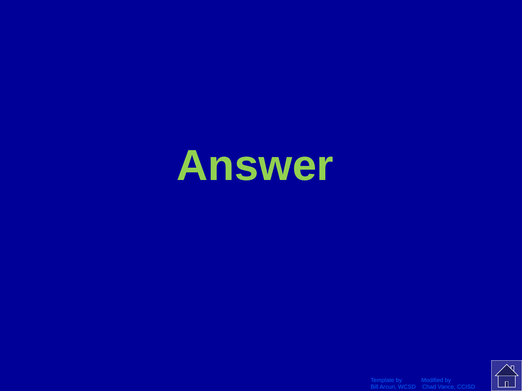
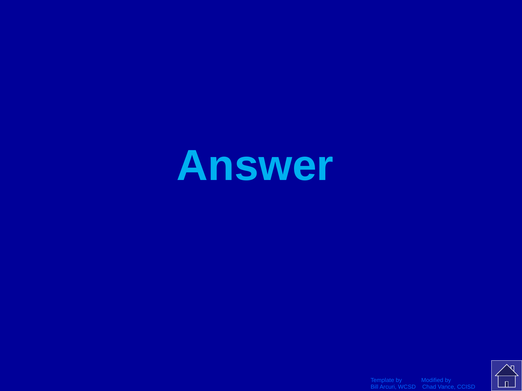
Answer colour: light green -> light blue (255, 166)
